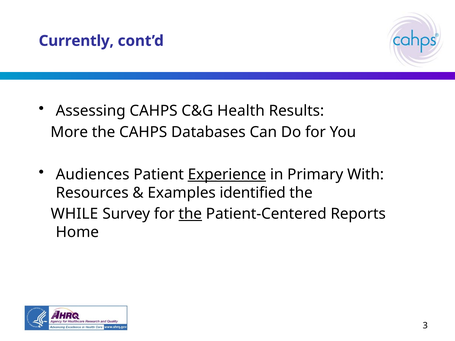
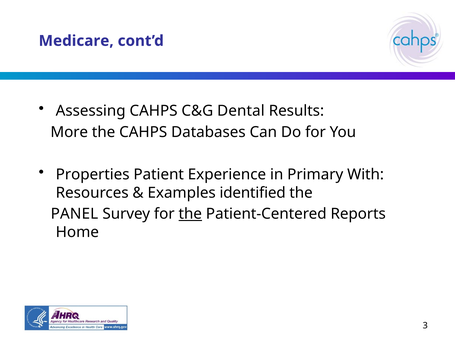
Currently: Currently -> Medicare (76, 41)
Health: Health -> Dental (241, 111)
Audiences: Audiences -> Properties (93, 175)
Experience underline: present -> none (227, 175)
WHILE: WHILE -> PANEL (74, 214)
